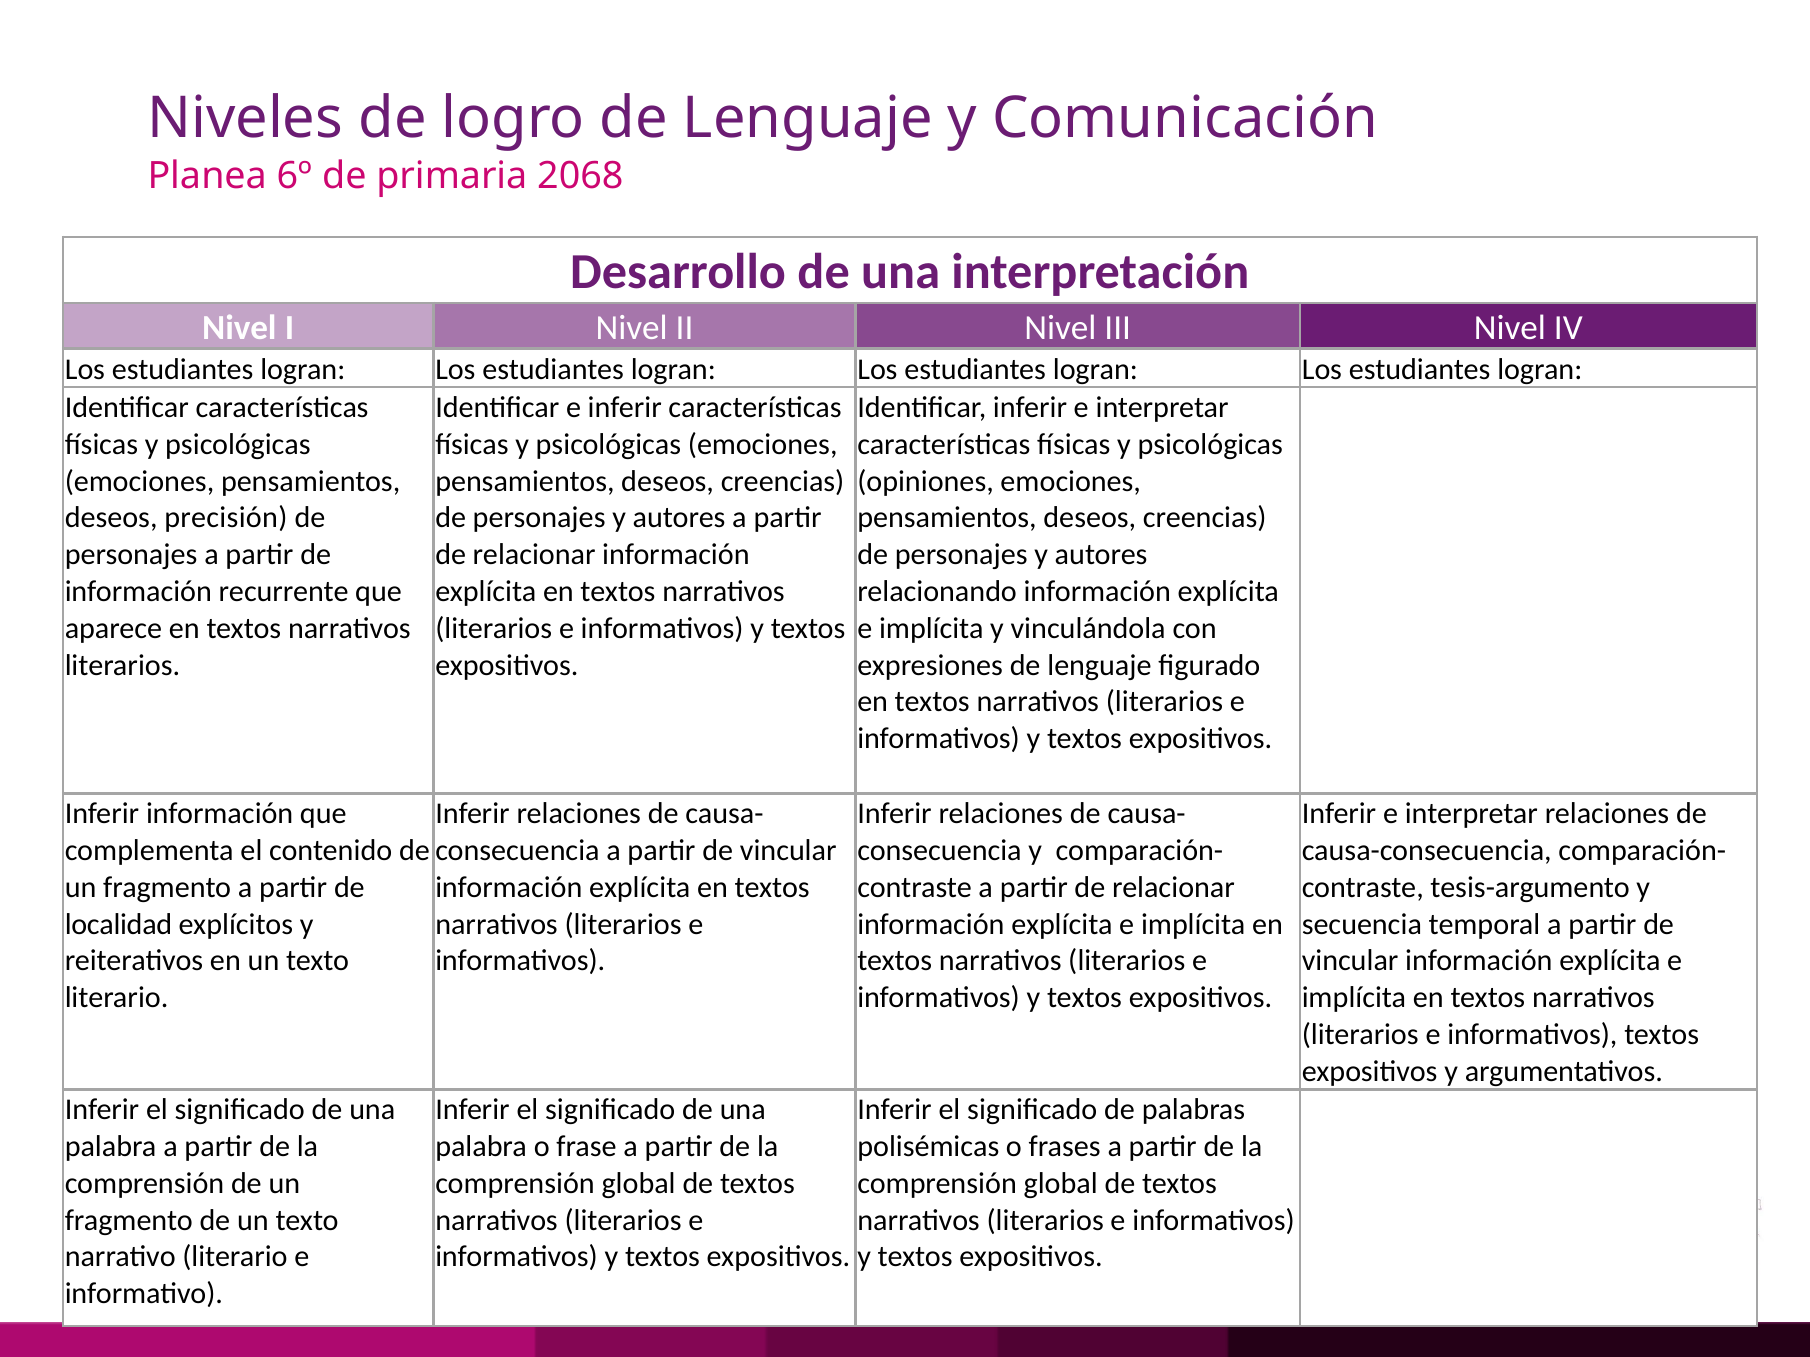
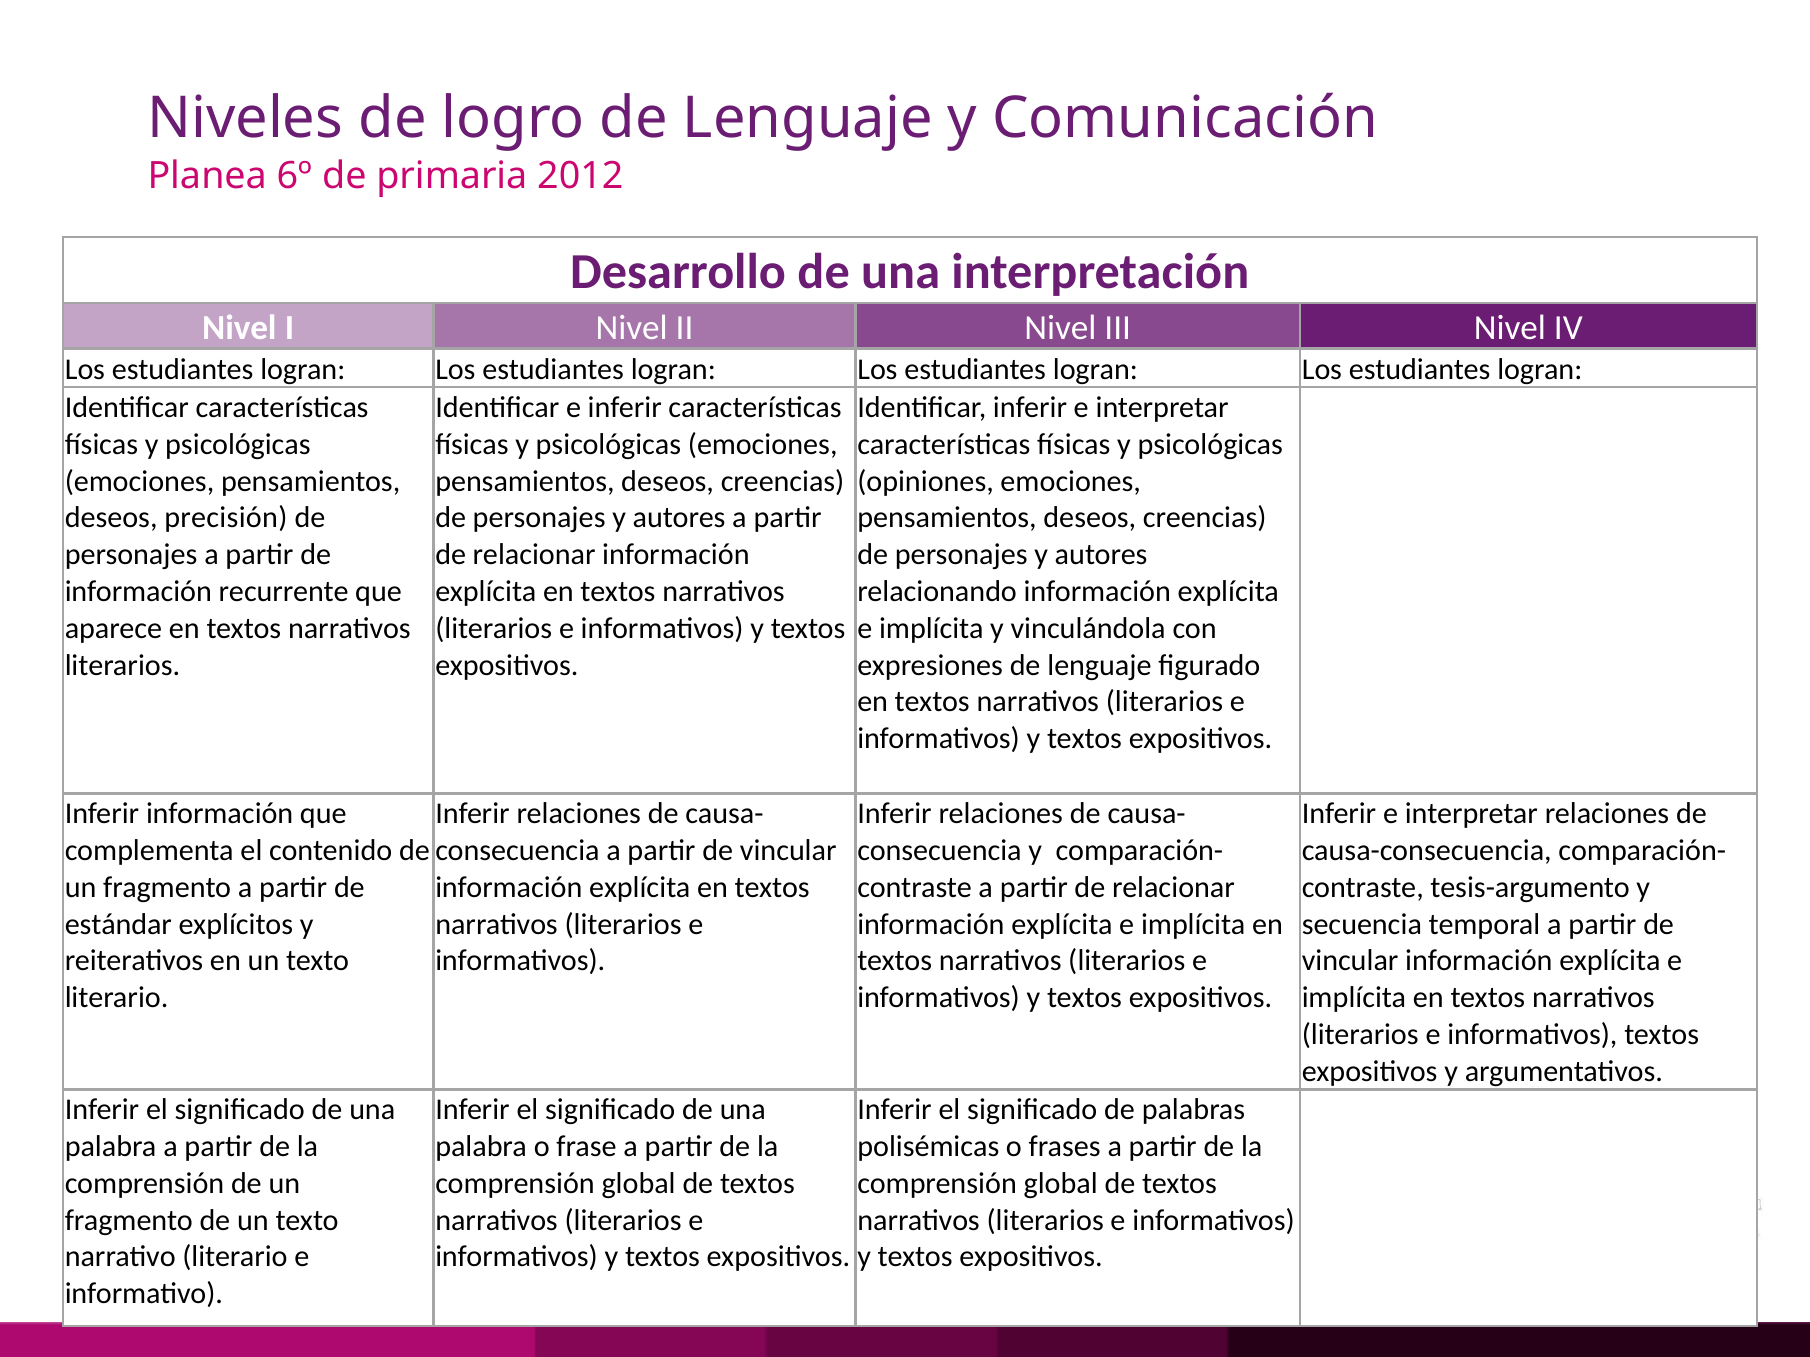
2068: 2068 -> 2012 (580, 177)
localidad: localidad -> estándar (118, 925)
